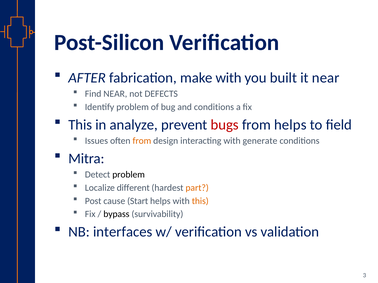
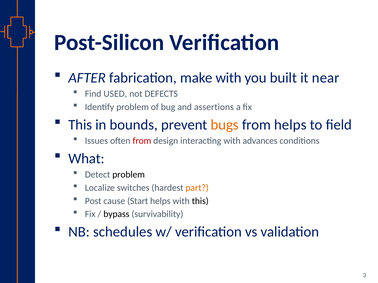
Find NEAR: NEAR -> USED (115, 94)
and conditions: conditions -> assertions (214, 107)
analyze: analyze -> bounds (134, 125)
bugs colour: red -> orange (225, 125)
from colour: orange -> red (142, 141)
generate: generate -> advances (260, 141)
Mitra: Mitra -> What (86, 159)
different: different -> switches (133, 188)
this colour: orange -> black (200, 201)
interfaces: interfaces -> schedules (123, 232)
